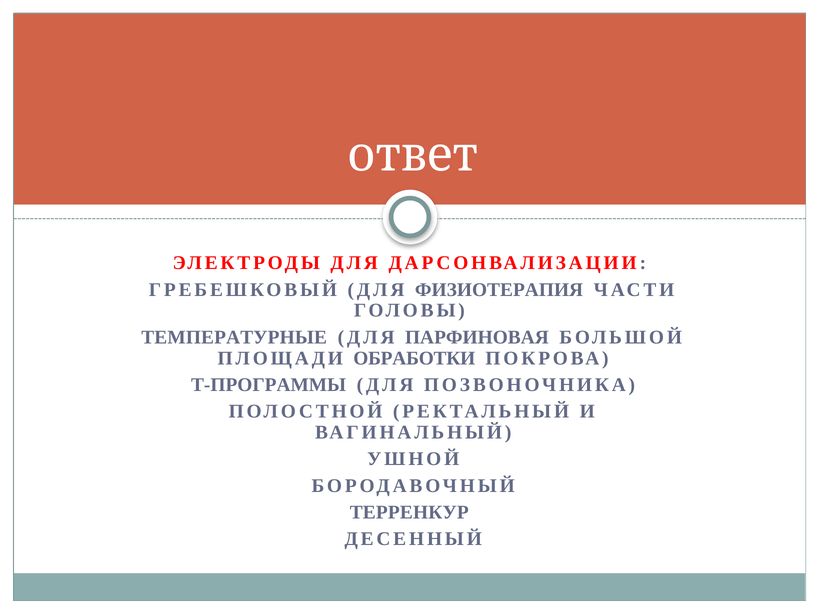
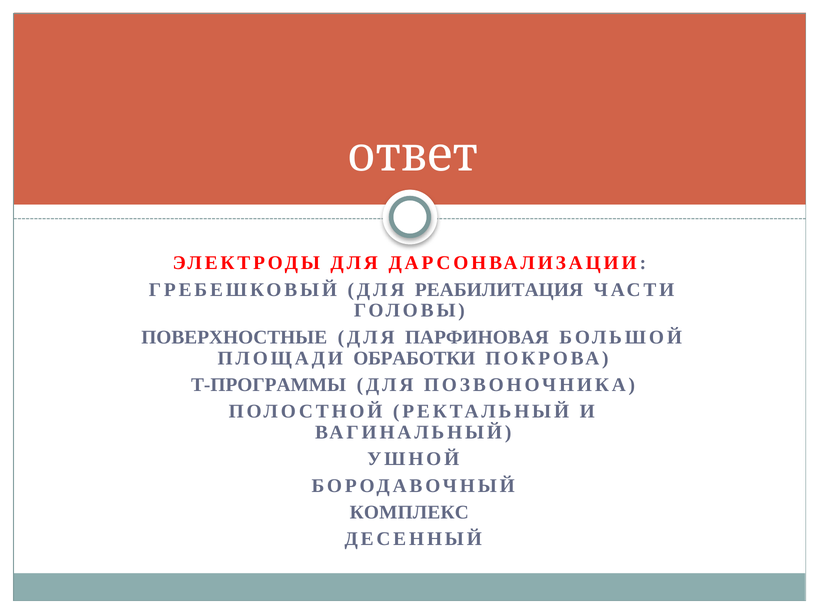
ФИЗИОТЕРАПИЯ: ФИЗИОТЕРАПИЯ -> РЕАБИЛИТАЦИЯ (499, 290)
ТЕМПЕРАТУРНЫЕ: ТЕМПЕРАТУРНЫЕ -> ПОВЕРХНОСТНЫЕ (234, 337)
ТЕРРЕНКУР: ТЕРРЕНКУР -> КОМПЛЕКС (409, 512)
